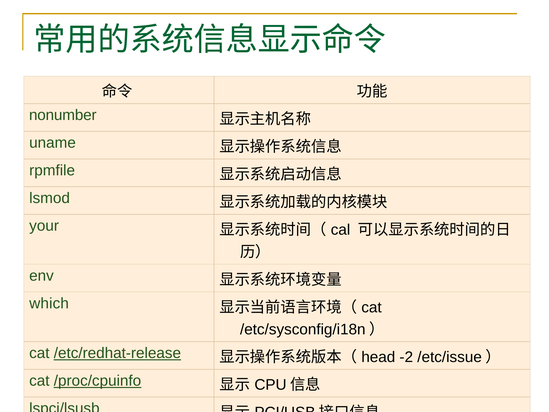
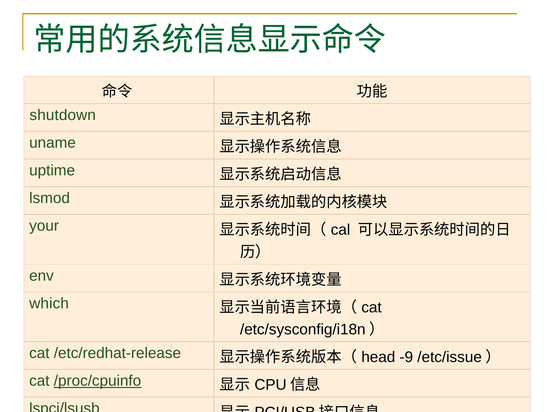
nonumber: nonumber -> shutdown (63, 115)
rpmfile: rpmfile -> uptime (52, 170)
/etc/redhat-release underline: present -> none (117, 353)
-2: -2 -> -9 (406, 357)
